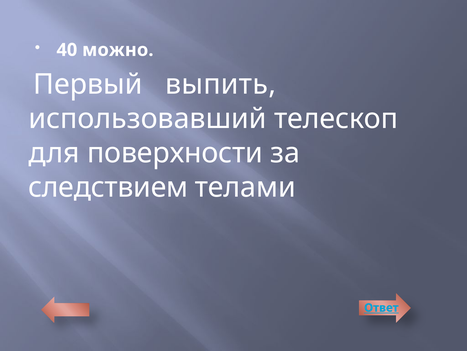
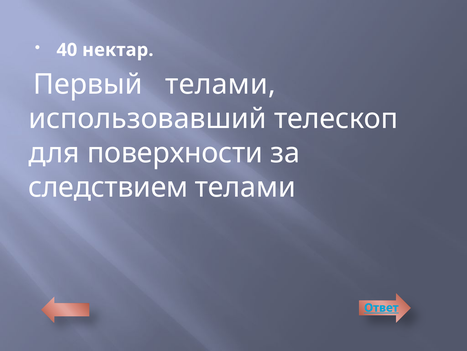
можно: можно -> нектар (118, 50)
Первый выпить: выпить -> телами (221, 84)
